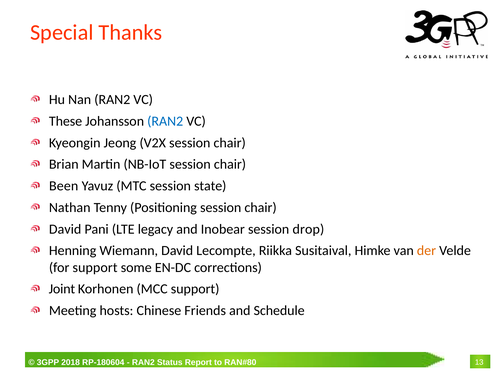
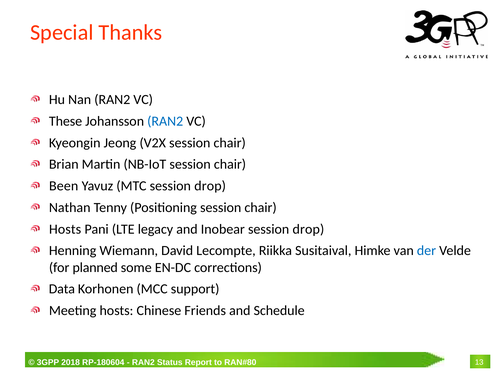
MTC session state: state -> drop (210, 186)
David: David -> Hosts (65, 229)
der colour: orange -> blue (426, 251)
for support: support -> planned (95, 268)
Joint: Joint -> Data (62, 289)
